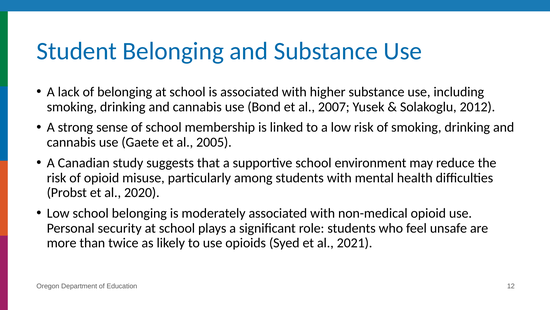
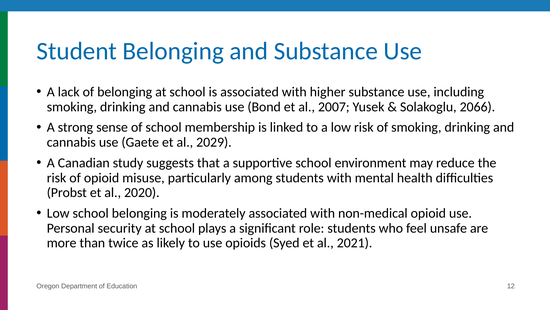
2012: 2012 -> 2066 (477, 107)
2005: 2005 -> 2029 (214, 142)
